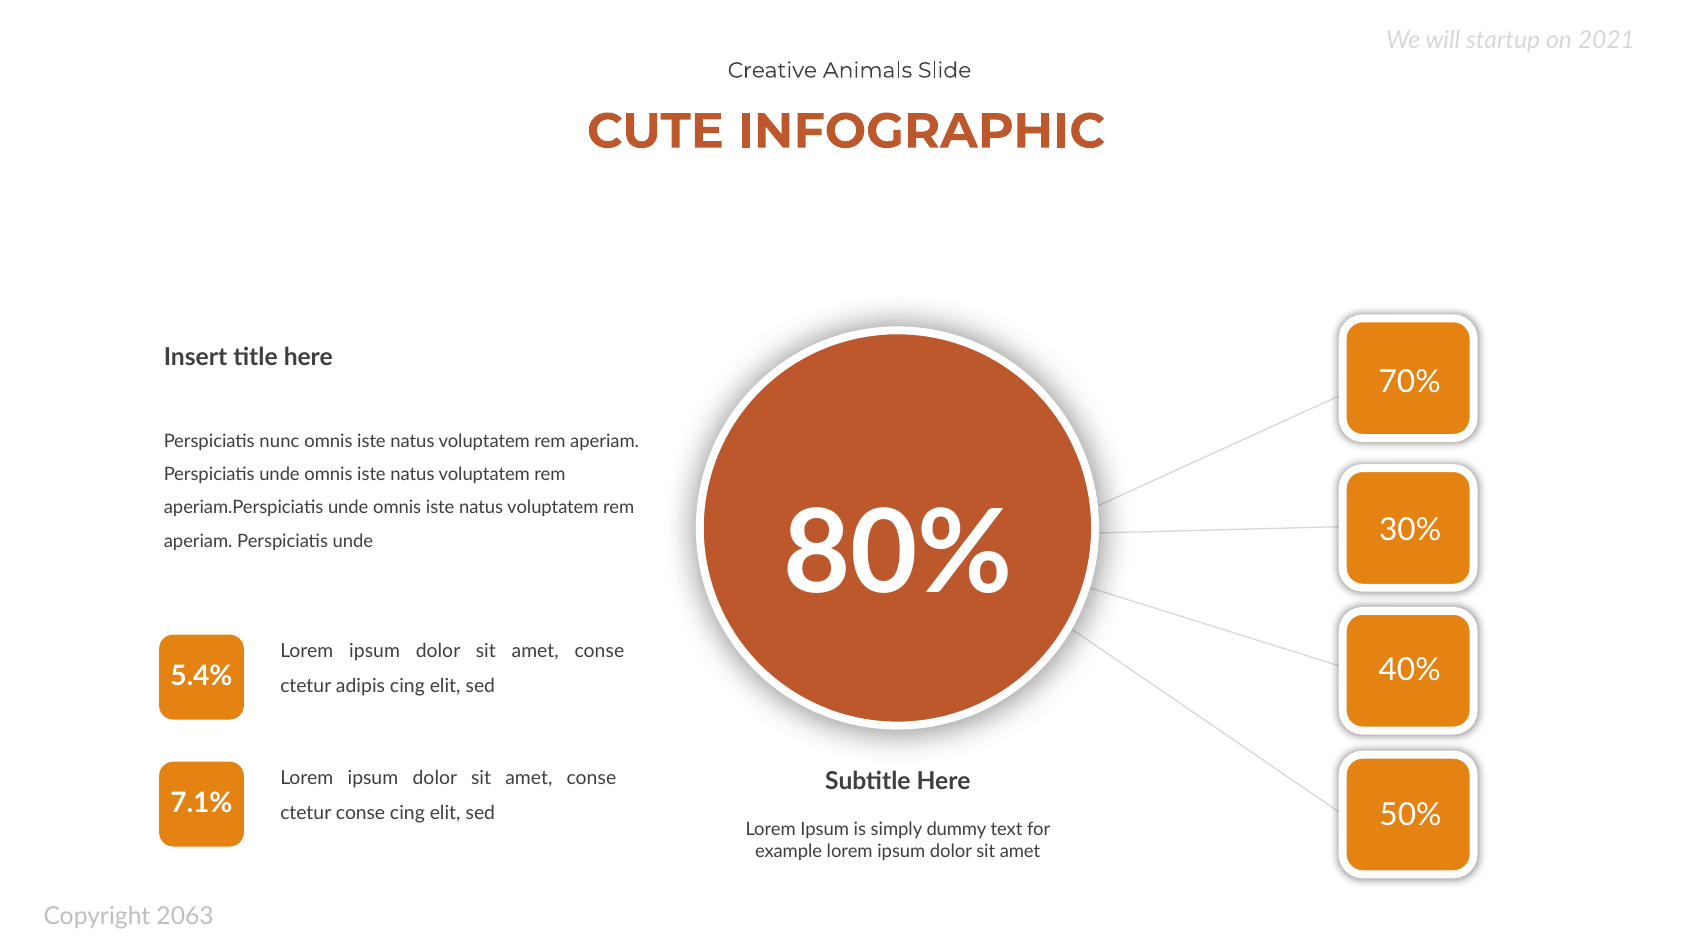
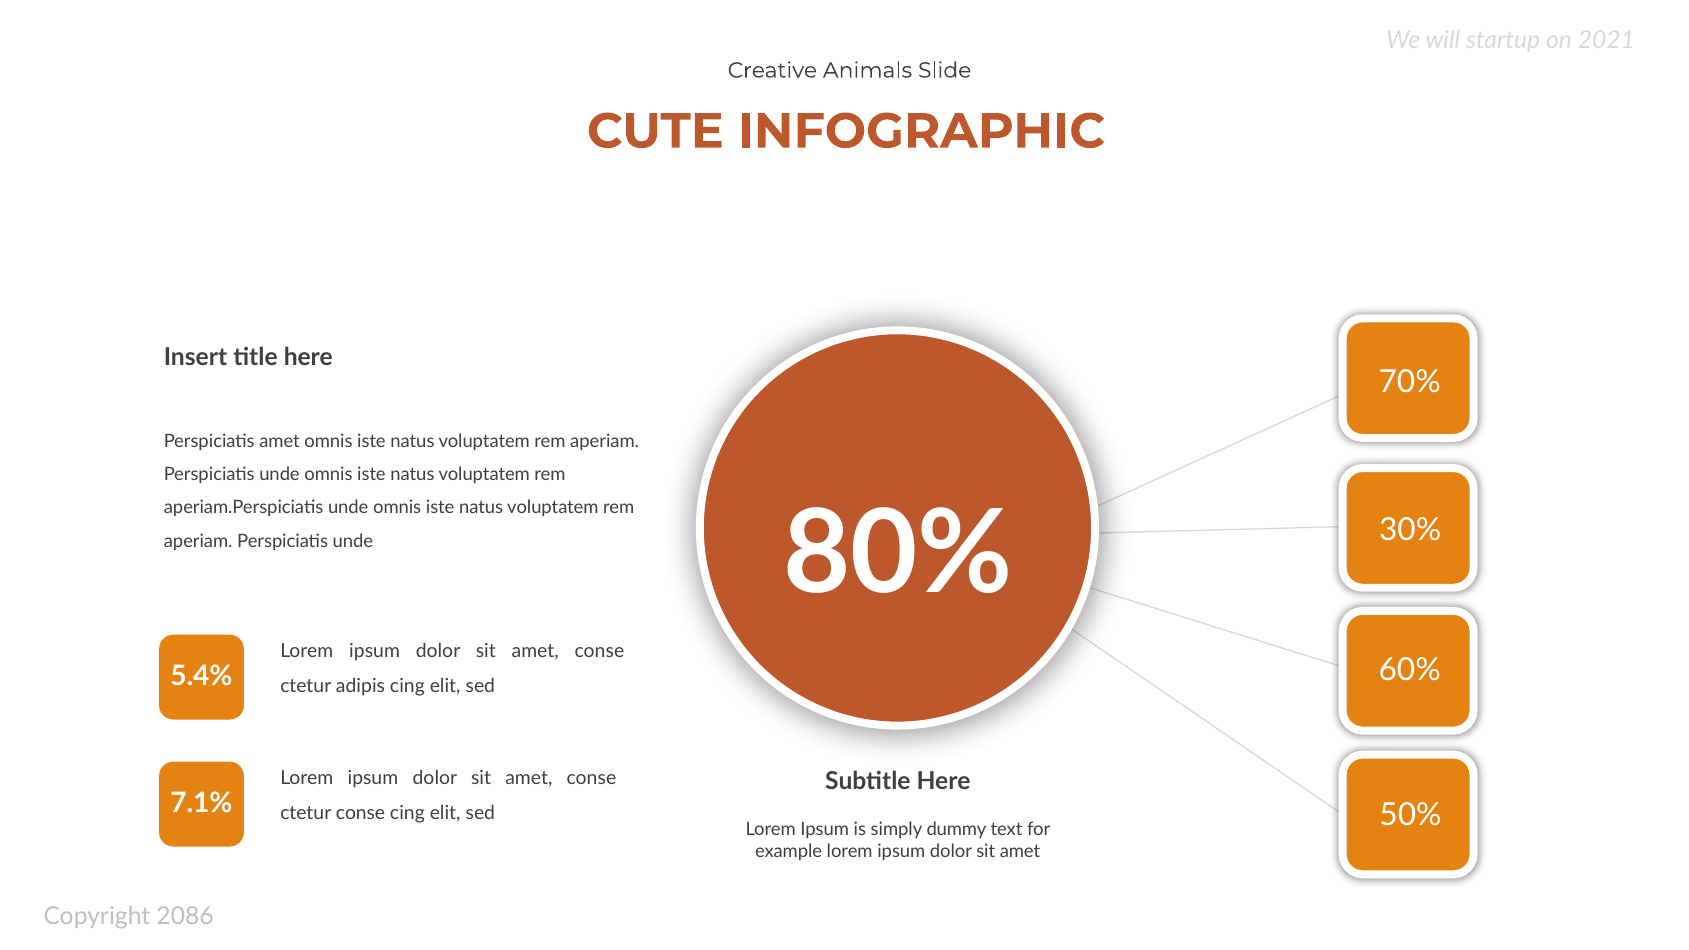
Perspiciatis nunc: nunc -> amet (280, 441)
40%: 40% -> 60% (1410, 670)
2063: 2063 -> 2086 (185, 916)
